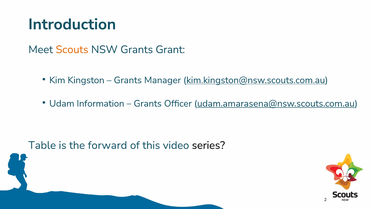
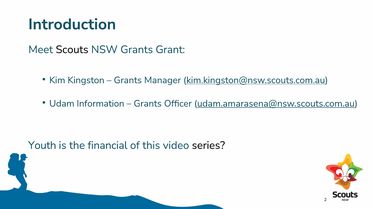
Scouts colour: orange -> black (72, 50)
Table: Table -> Youth (42, 145)
forward: forward -> financial (108, 145)
